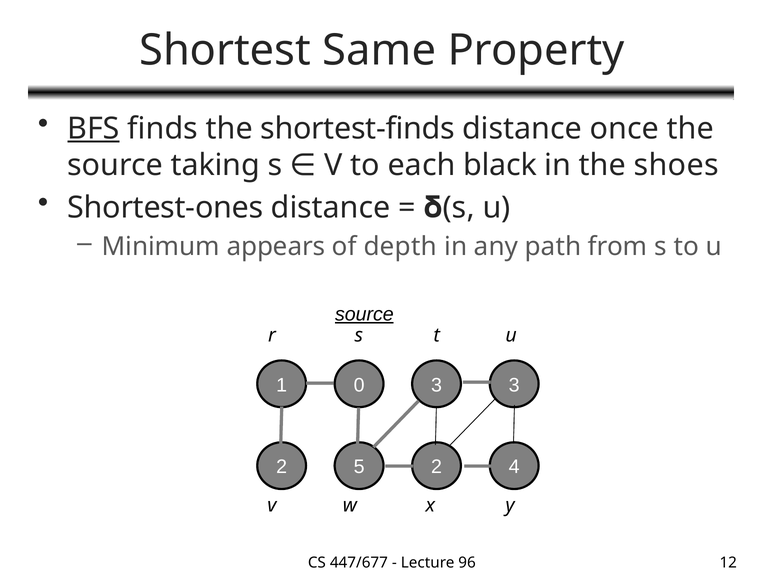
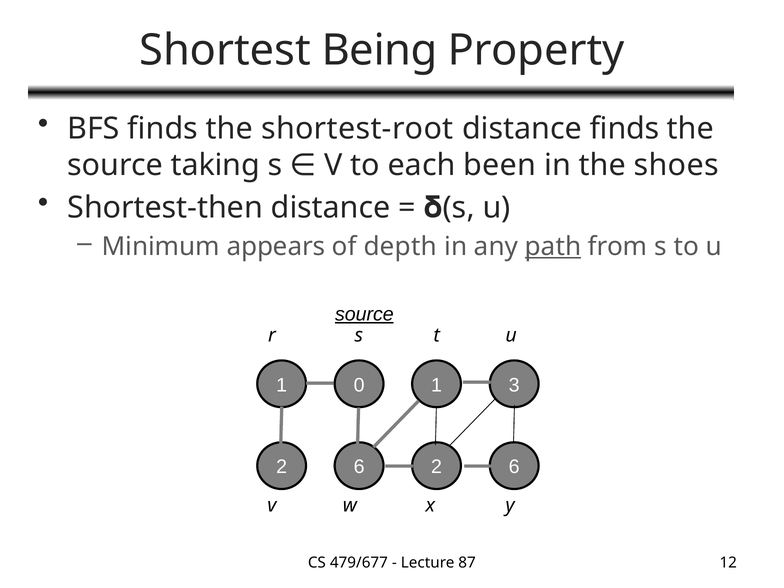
Same: Same -> Being (380, 50)
BFS underline: present -> none (94, 128)
shortest-finds: shortest-finds -> shortest-root (357, 128)
distance once: once -> finds (624, 128)
black: black -> been (500, 165)
Shortest-ones: Shortest-ones -> Shortest-then (165, 208)
path underline: none -> present (553, 247)
0 3: 3 -> 1 (437, 385)
5: 5 -> 6 (359, 467)
4: 4 -> 6 (514, 467)
447/677: 447/677 -> 479/677 (359, 563)
96: 96 -> 87 (467, 563)
